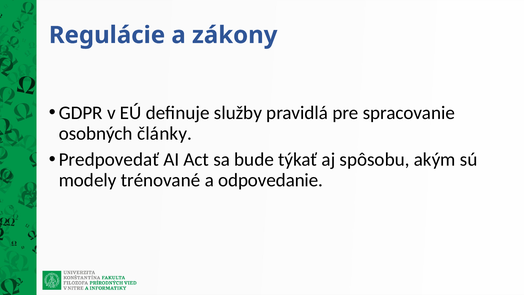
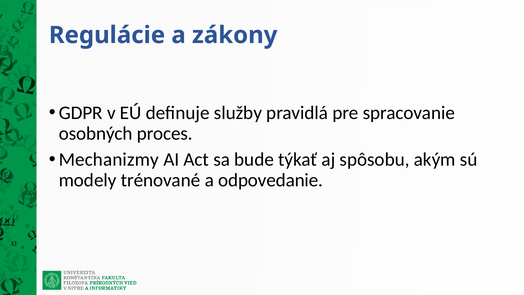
články: články -> proces (165, 133)
Predpovedať: Predpovedať -> Mechanizmy (109, 159)
